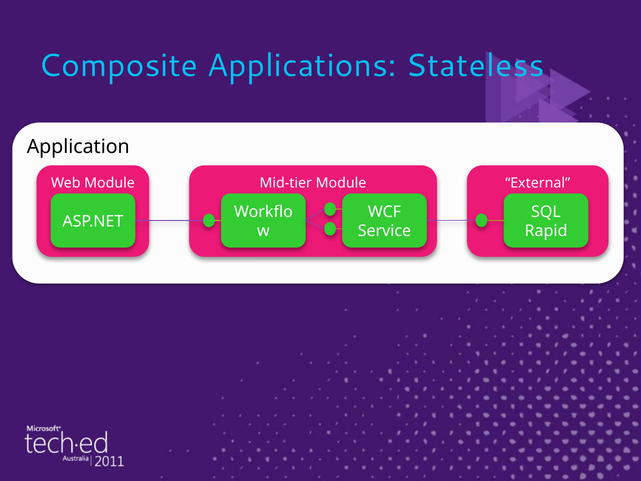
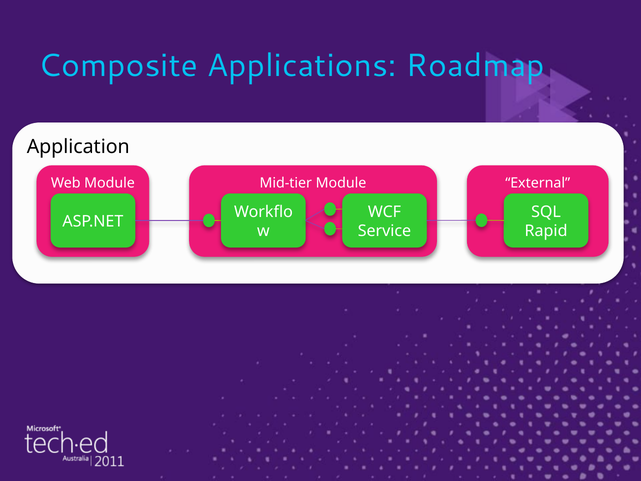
Stateless: Stateless -> Roadmap (475, 66)
